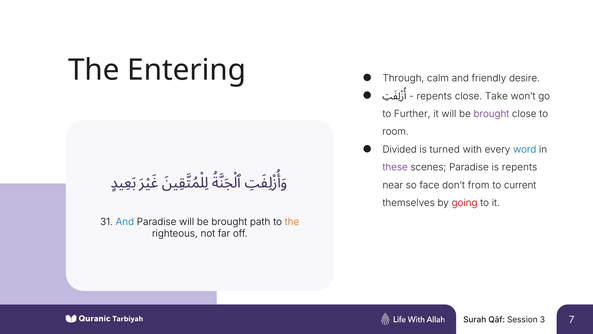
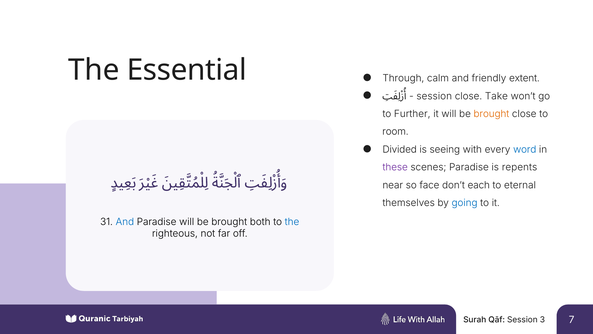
Entering: Entering -> Essential (187, 70)
desire: desire -> extent (524, 78)
repents: repents -> session (434, 96)
brought colour: purple -> orange (491, 114)
turned: turned -> seeing (445, 149)
from: from -> each (479, 185)
current: current -> eternal (520, 185)
going colour: red -> blue (465, 203)
path: path -> both (260, 222)
the colour: orange -> blue (292, 222)
